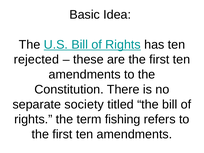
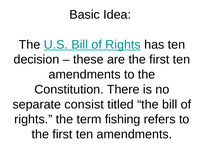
rejected: rejected -> decision (36, 60)
society: society -> consist (84, 104)
